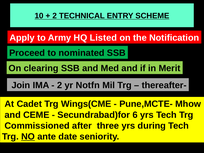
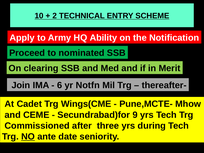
Listed: Listed -> Ability (103, 38)
2: 2 -> 6 (60, 85)
6: 6 -> 9 (135, 115)
